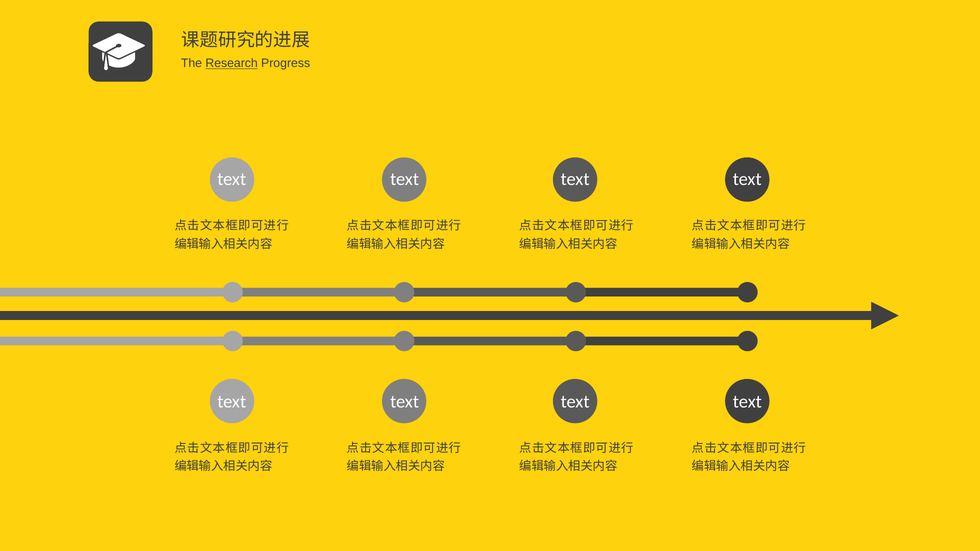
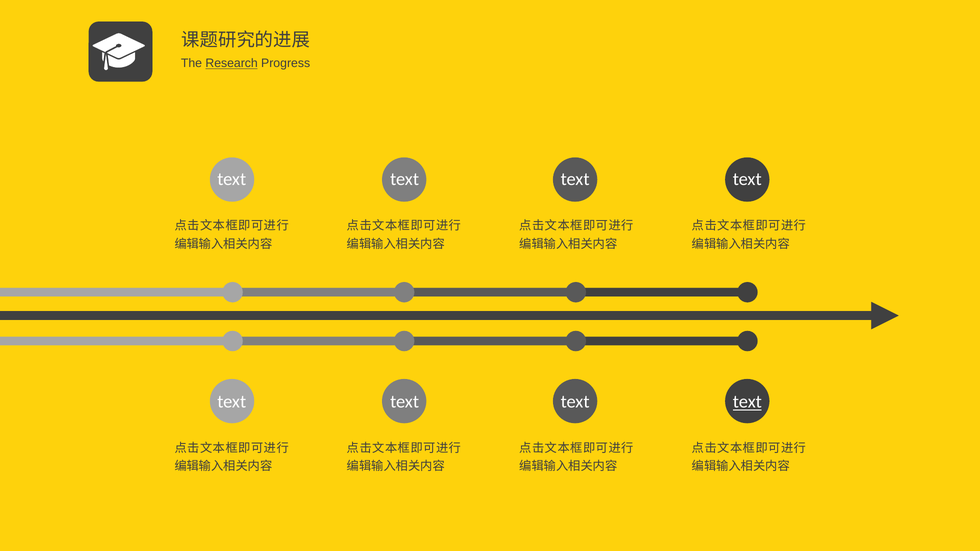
text underline: none -> present (747, 402)
